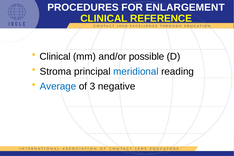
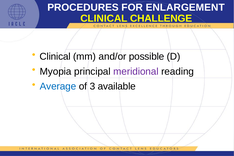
REFERENCE: REFERENCE -> CHALLENGE (161, 18)
Stroma: Stroma -> Myopia (56, 71)
meridional colour: blue -> purple (136, 71)
negative: negative -> available (117, 86)
